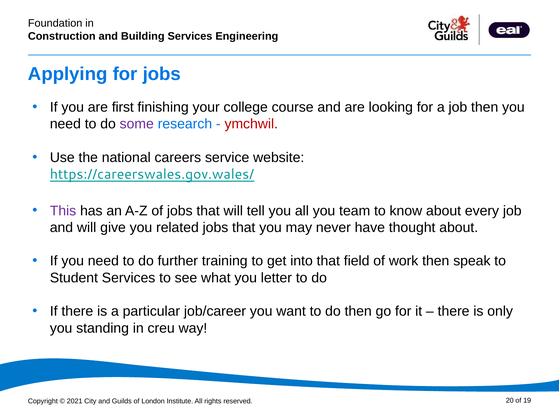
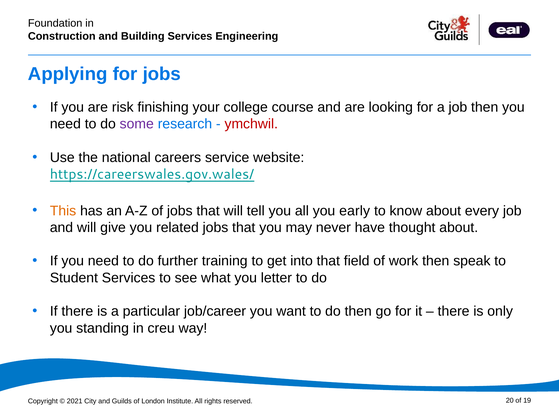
first: first -> risk (123, 107)
This colour: purple -> orange (63, 211)
team: team -> early (355, 211)
